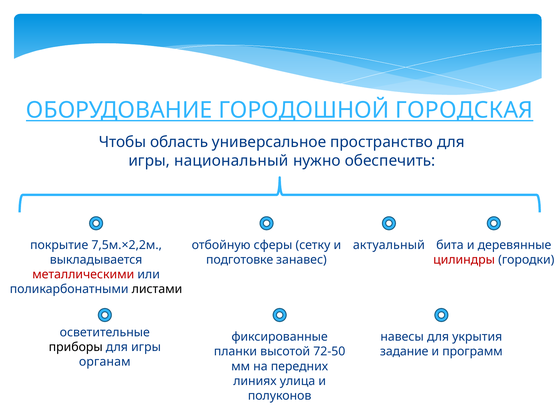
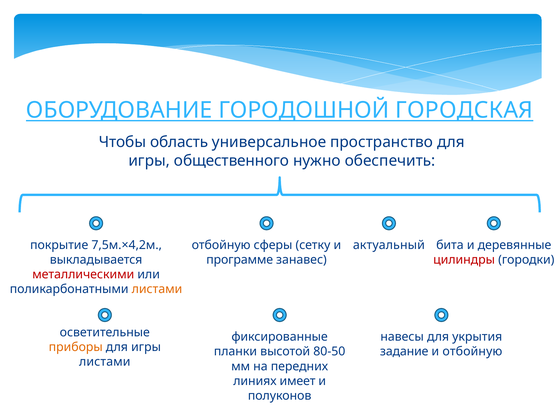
национальный: национальный -> общественного (232, 161)
7,5м.×2,2м: 7,5м.×2,2м -> 7,5м.×4,2м (127, 245)
подготовке: подготовке -> программе (240, 260)
листами colour: black -> orange (157, 289)
приборы colour: black -> orange (76, 347)
72-50: 72-50 -> 80-50 (329, 352)
и программ: программ -> отбойную (472, 352)
органам: органам -> листами (105, 362)
улица: улица -> имеет (298, 381)
